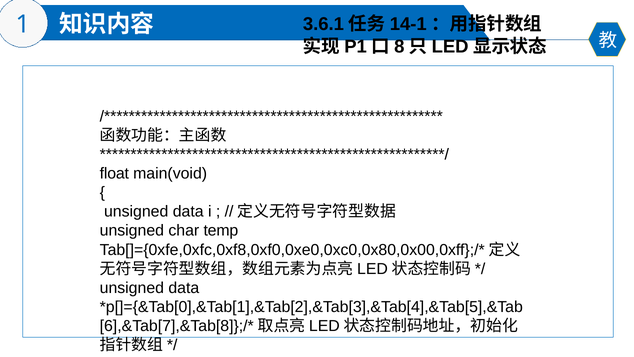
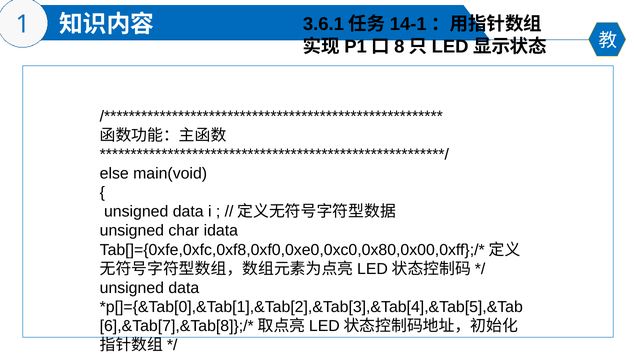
float: float -> else (114, 173)
temp: temp -> idata (221, 230)
